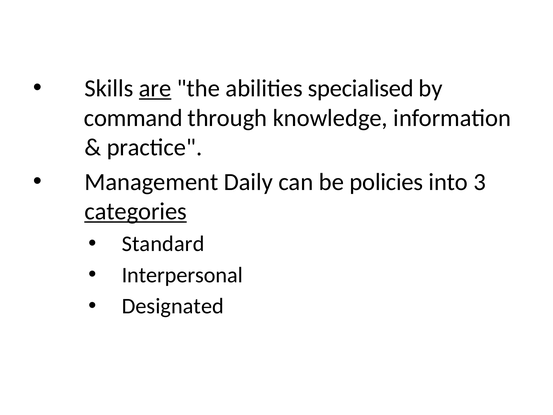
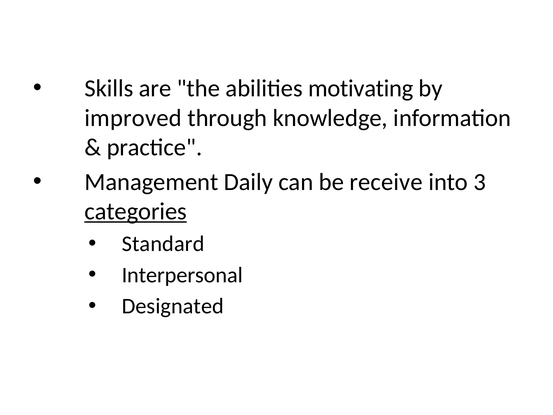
are underline: present -> none (155, 88)
specialised: specialised -> motivating (361, 88)
command: command -> improved (133, 118)
policies: policies -> receive (386, 182)
